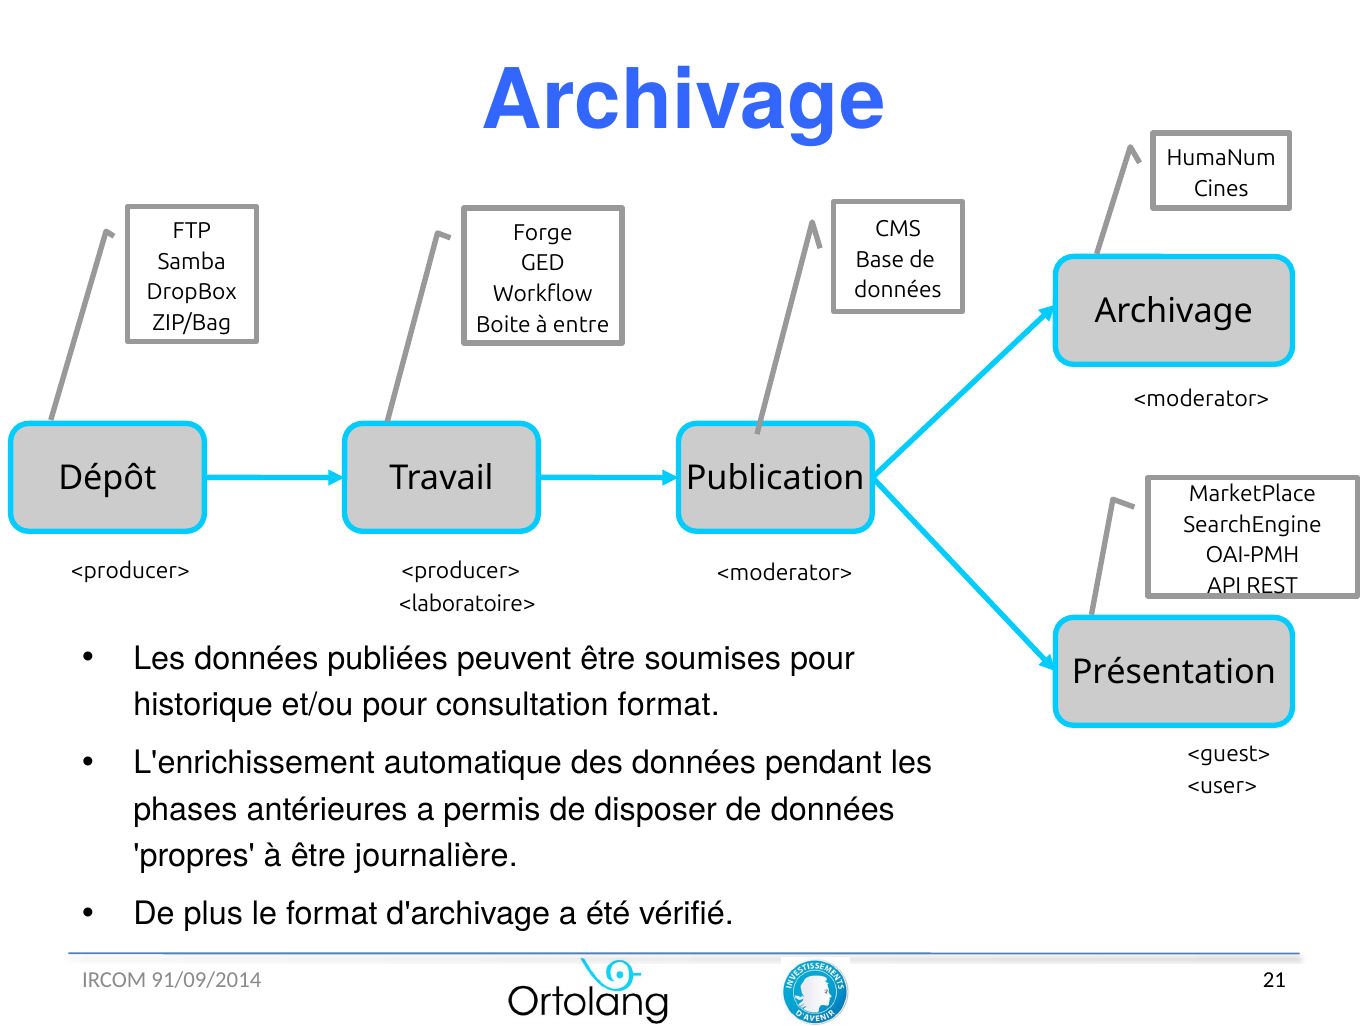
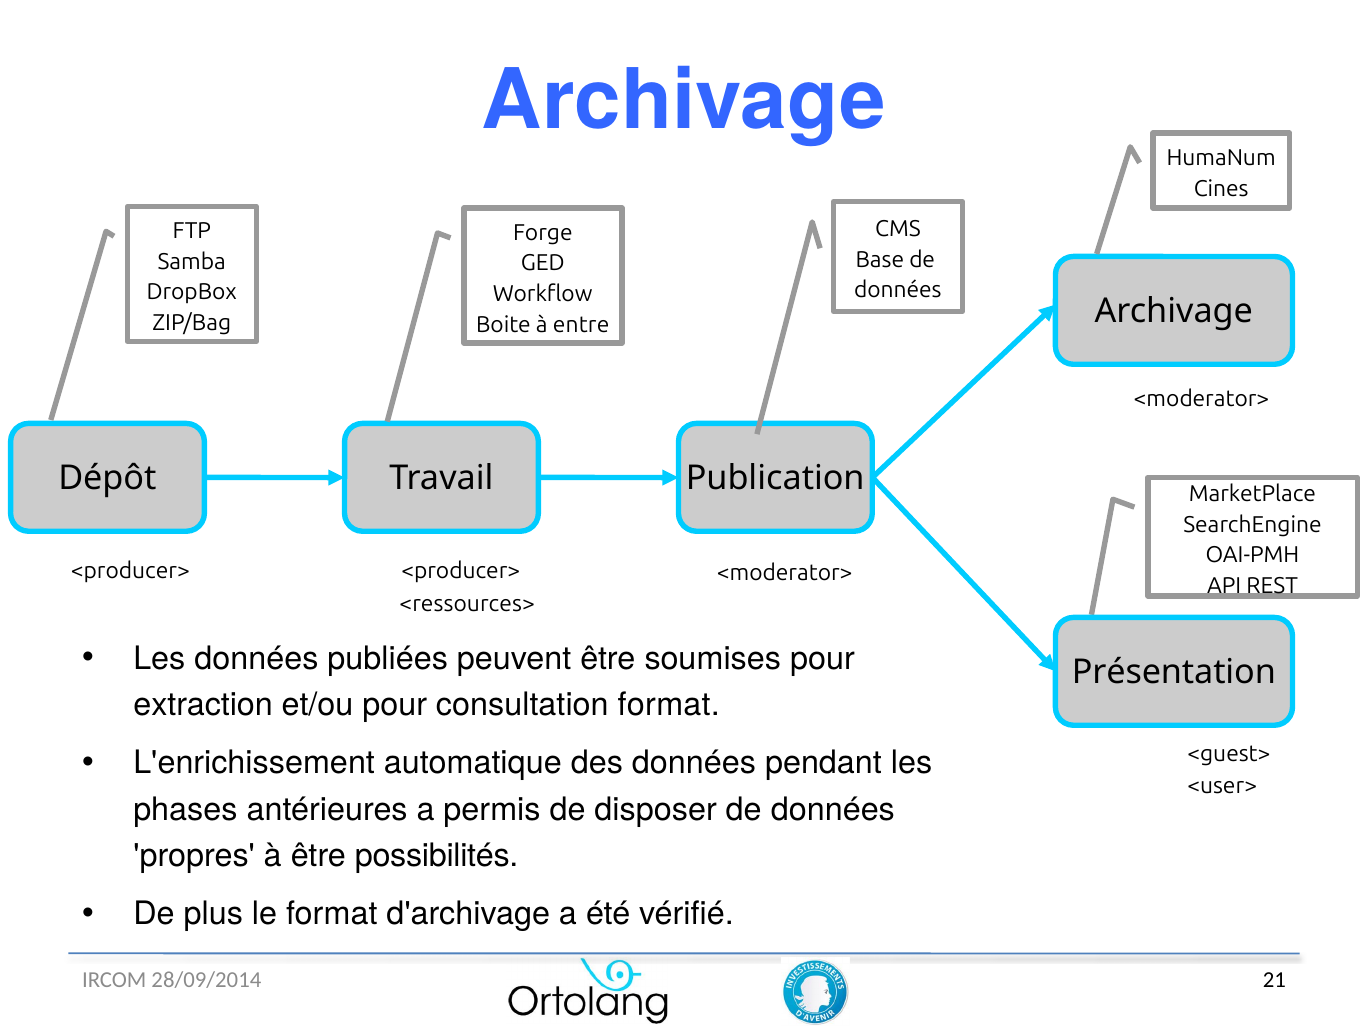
<laboratoire>: <laboratoire> -> <ressources> (467, 604)
historique: historique -> extraction (203, 705)
journalière: journalière -> possibilités (437, 856)
91/09/2014: 91/09/2014 -> 28/09/2014 (206, 980)
